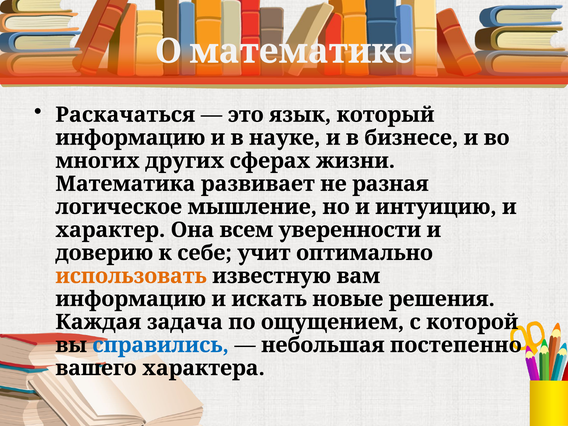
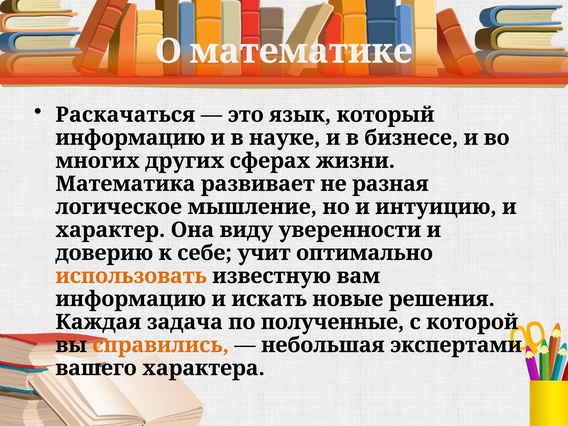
всем: всем -> виду (246, 230)
ощущением: ощущением -> полученные (333, 322)
справились colour: blue -> orange (161, 345)
постепенно: постепенно -> экспертами (456, 345)
